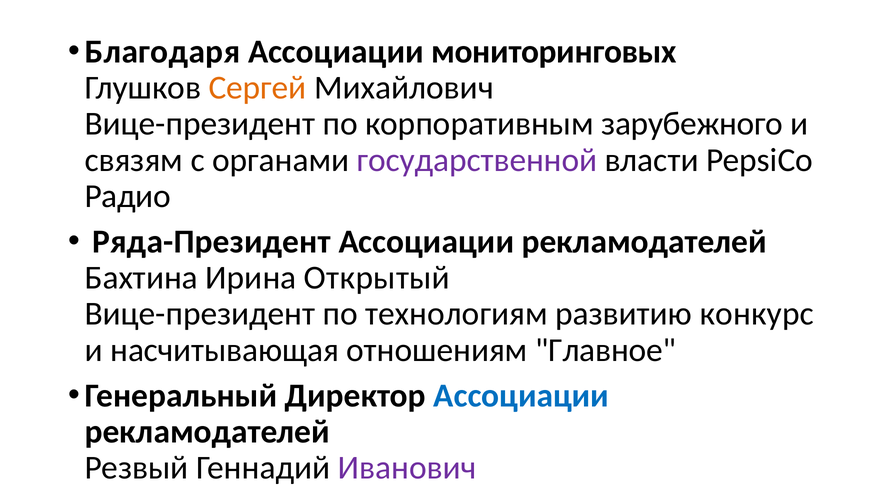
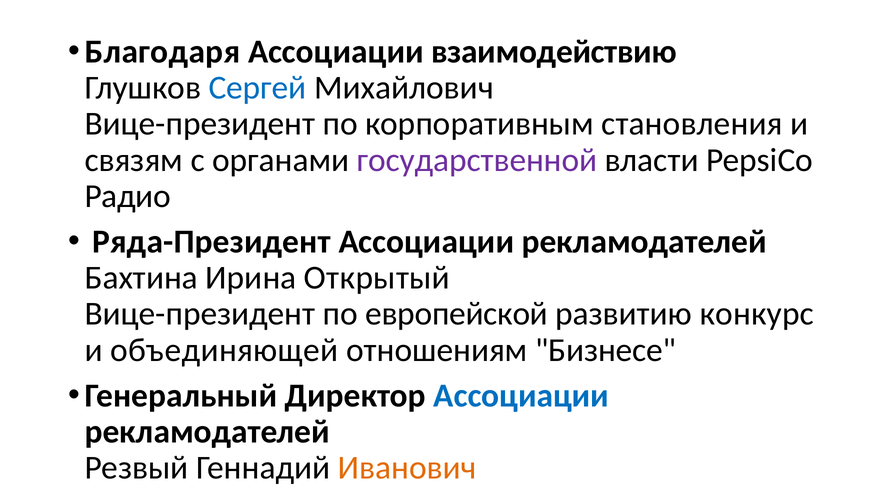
мониторинговых: мониторинговых -> взаимодействию (554, 51)
Сергей colour: orange -> blue (258, 88)
зарубежного: зарубежного -> становления (692, 124)
технологиям: технологиям -> европейской (457, 314)
насчитывающая: насчитывающая -> объединяющей (224, 350)
Главное: Главное -> Бизнесе (606, 350)
Иванович colour: purple -> orange (407, 468)
